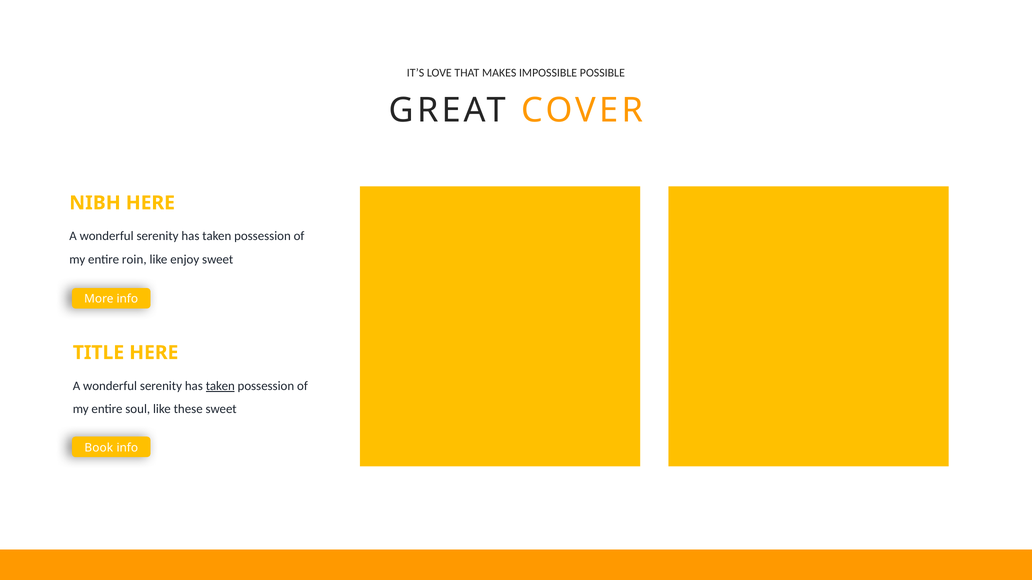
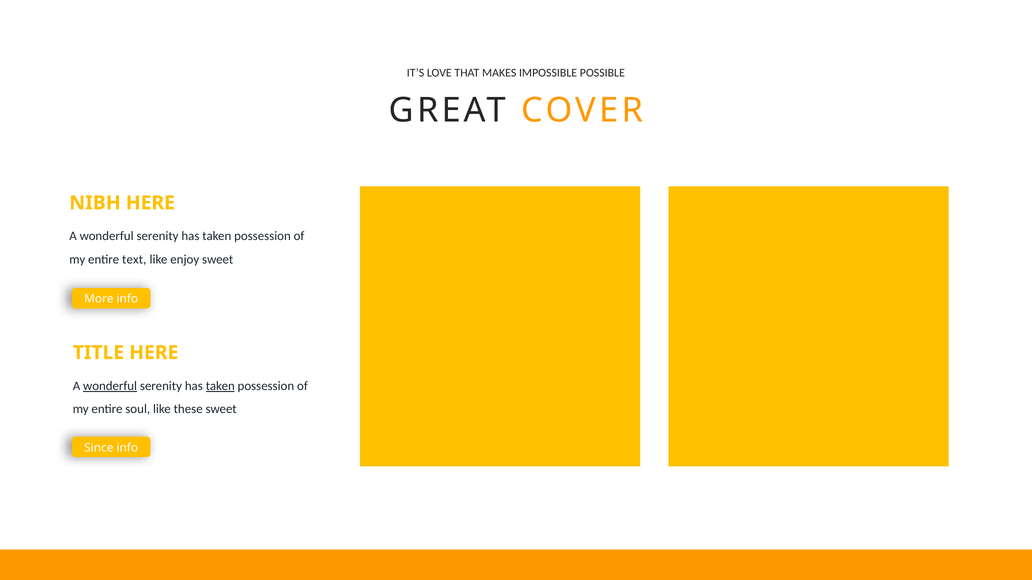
roin: roin -> text (134, 260)
wonderful underline: none -> present (110, 386)
Book: Book -> Since (99, 448)
